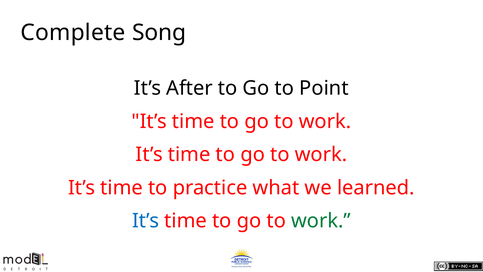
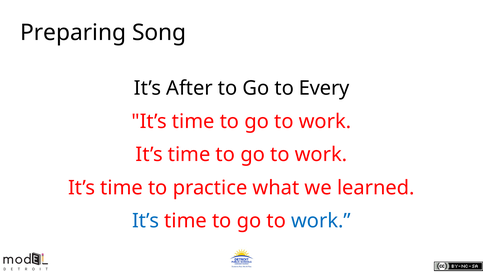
Complete: Complete -> Preparing (73, 33)
Point: Point -> Every (324, 88)
work colour: green -> blue (321, 221)
